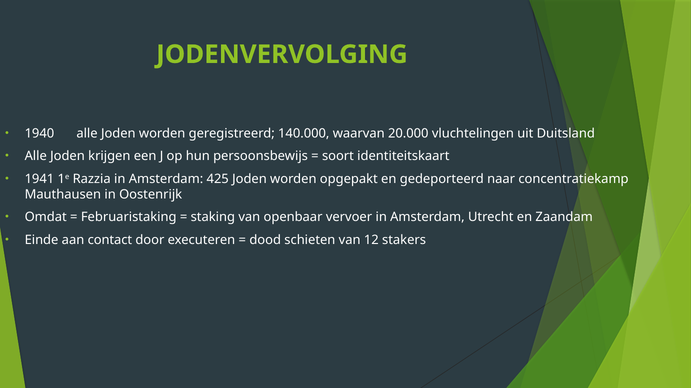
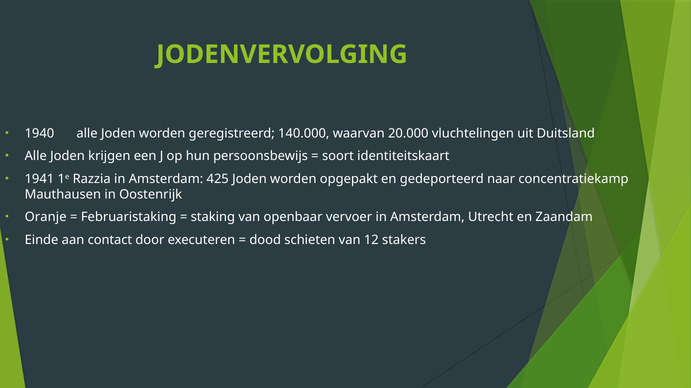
Omdat: Omdat -> Oranje (46, 218)
